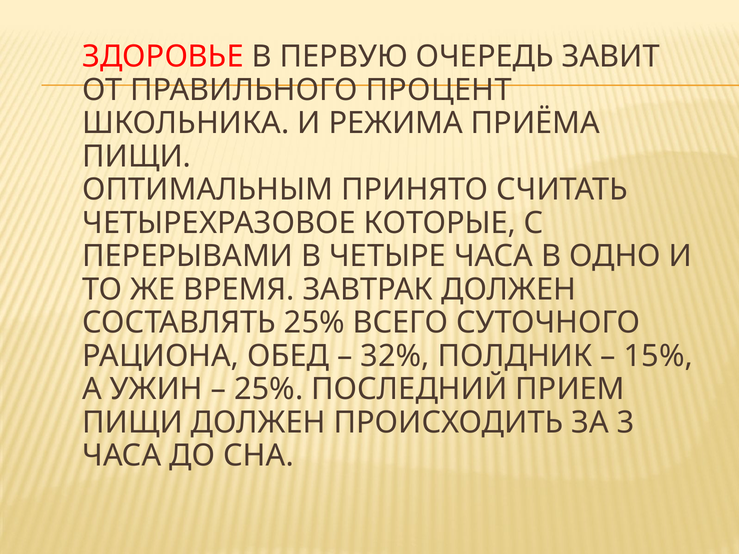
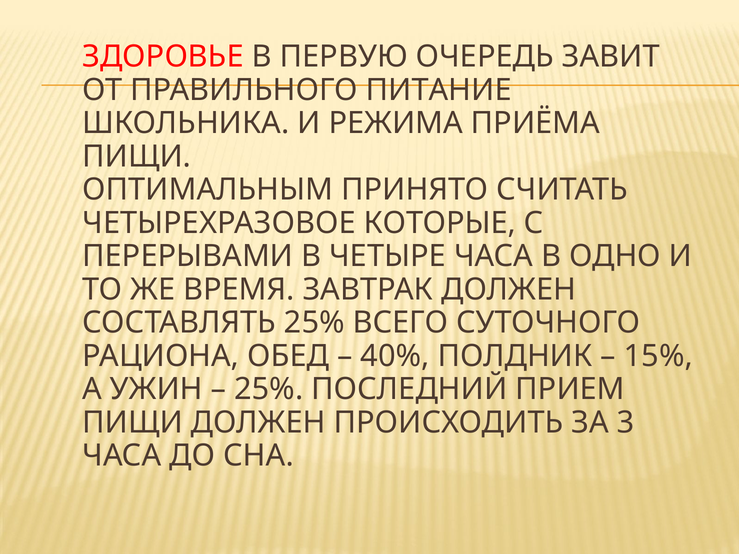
ПРОЦЕНТ: ПРОЦЕНТ -> ПИТАНИЕ (439, 90)
32%: 32% -> 40% (395, 356)
